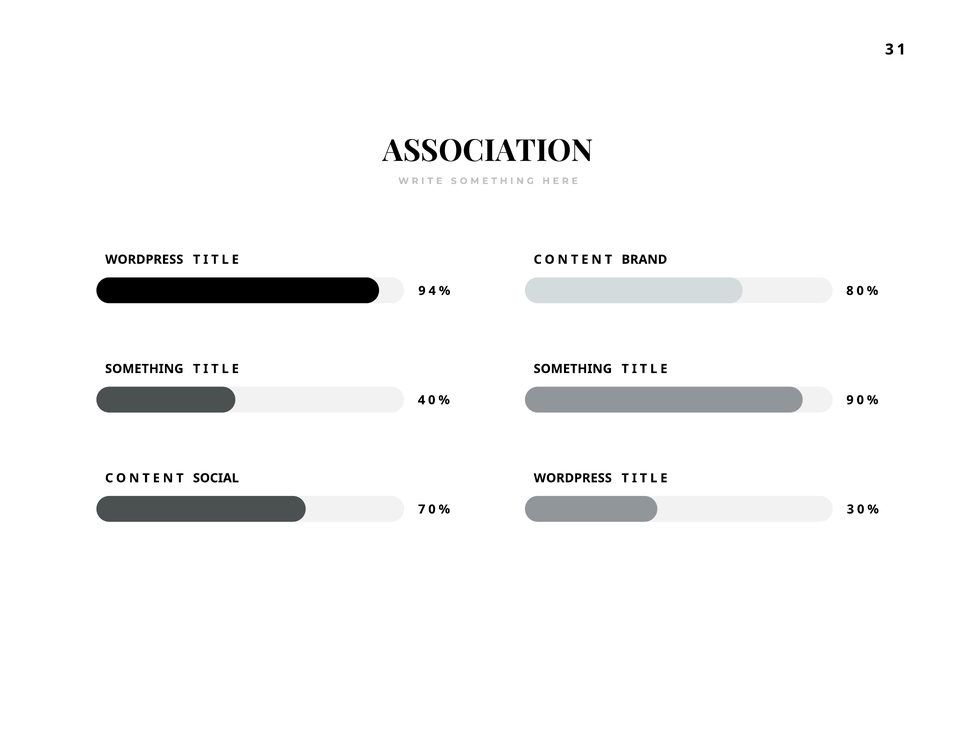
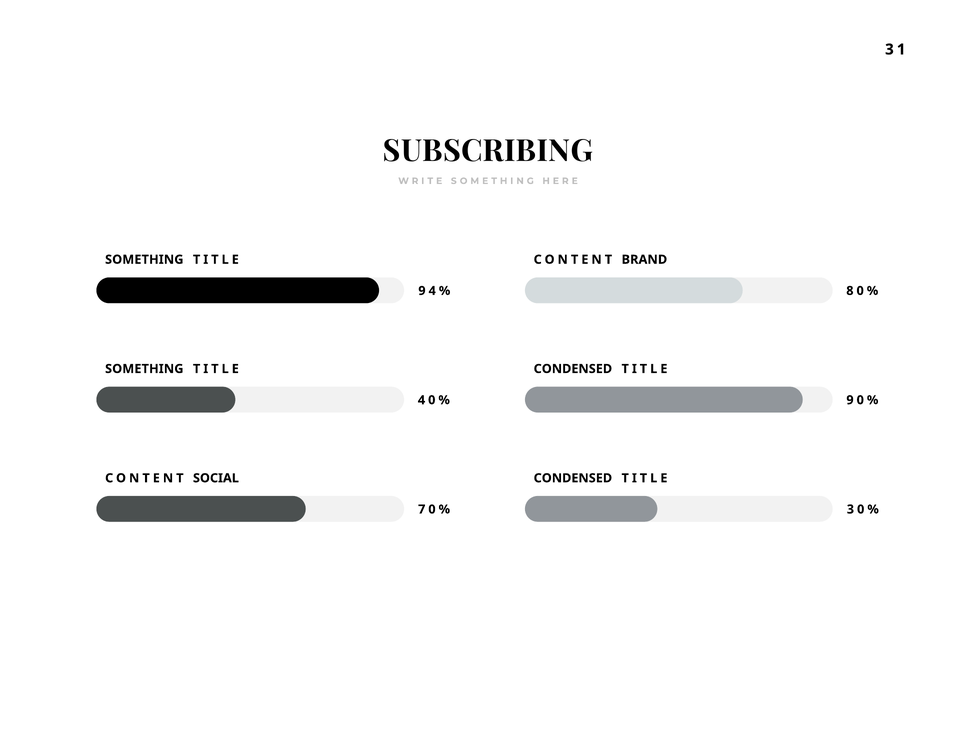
ASSOCIATION: ASSOCIATION -> SUBSCRIBING (488, 151)
WORDPRESS: WORDPRESS -> SOMETHING (144, 260)
SOMETHING: SOMETHING -> CONDENSED (573, 369)
WORDPRESS: WORDPRESS -> CONDENSED (573, 478)
